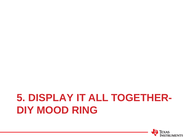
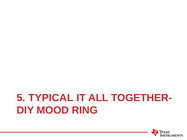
DISPLAY: DISPLAY -> TYPICAL (51, 98)
